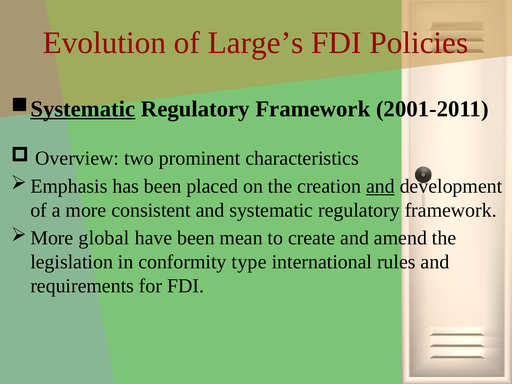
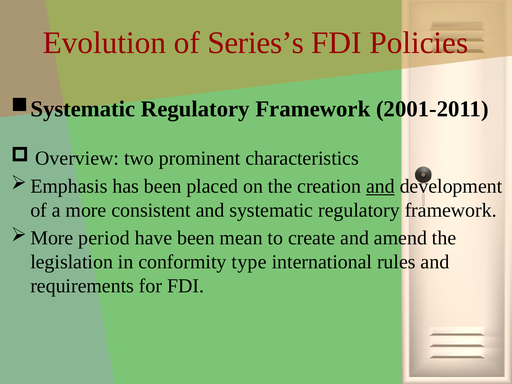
Large’s: Large’s -> Series’s (256, 43)
Systematic underline: present -> none (83, 109)
global: global -> period (104, 238)
